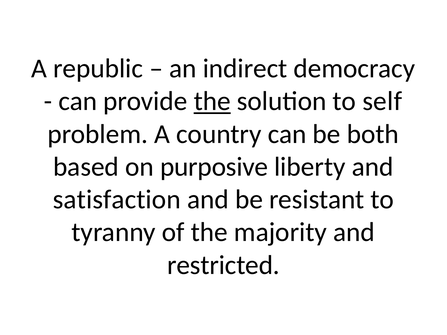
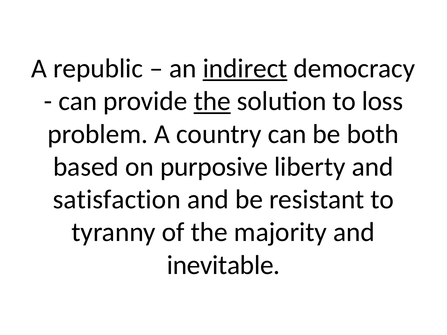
indirect underline: none -> present (245, 69)
self: self -> loss (382, 101)
restricted: restricted -> inevitable (224, 265)
